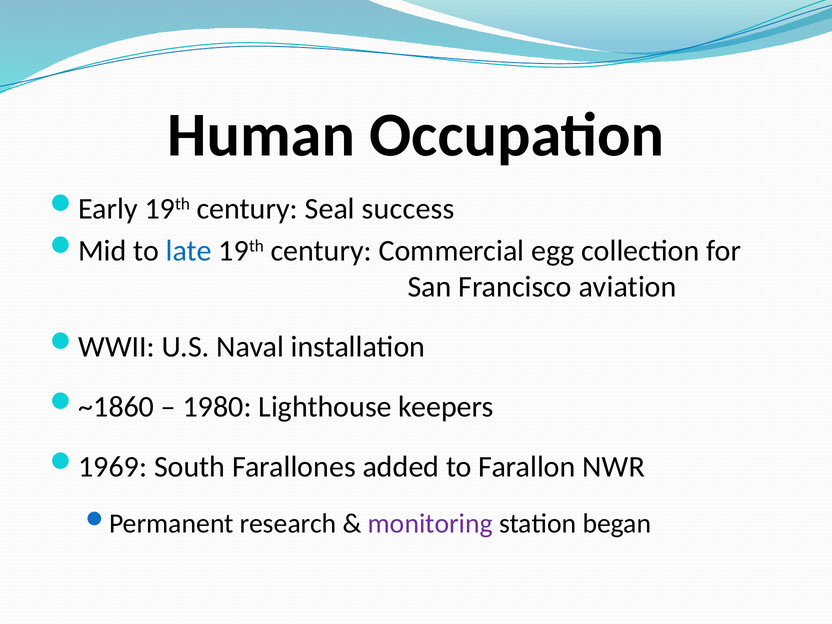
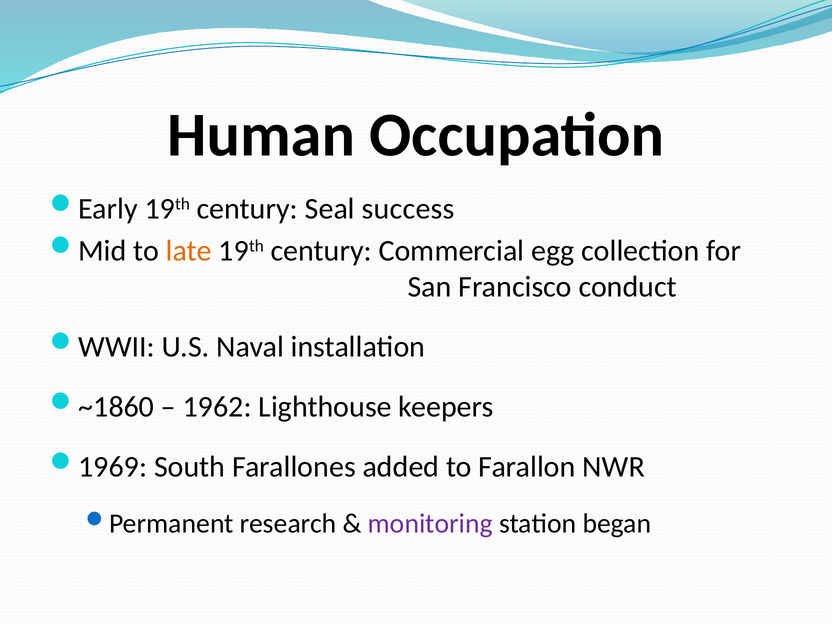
late colour: blue -> orange (189, 251)
aviation: aviation -> conduct (628, 287)
1980: 1980 -> 1962 (217, 407)
